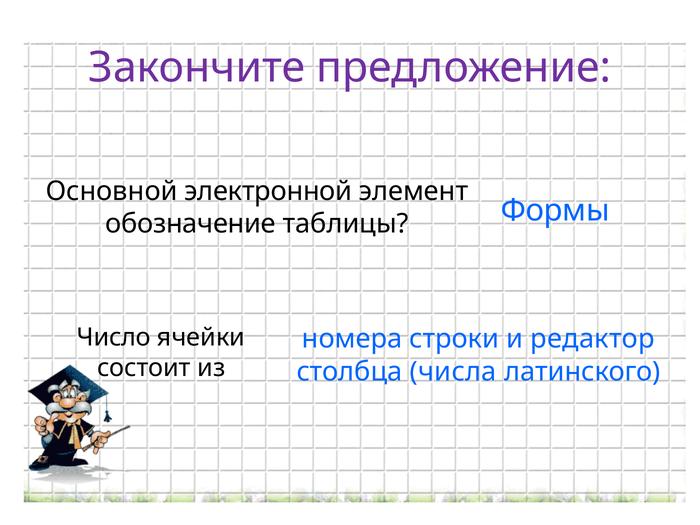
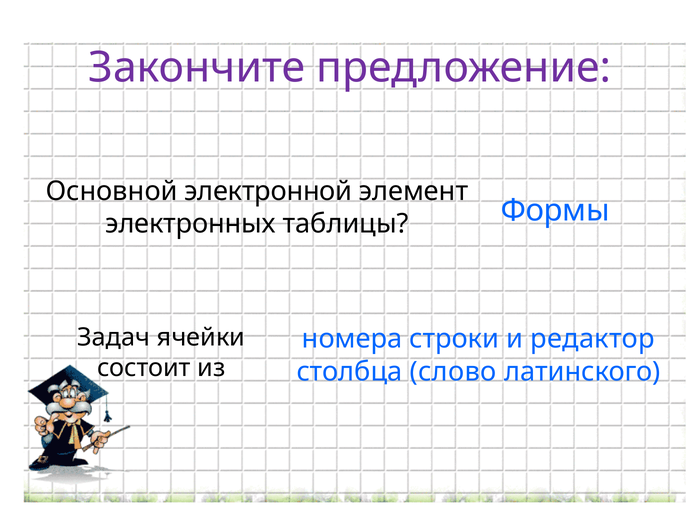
обозначение: обозначение -> электронных (191, 224)
Число: Число -> Задач (114, 338)
числа: числа -> слово (453, 372)
